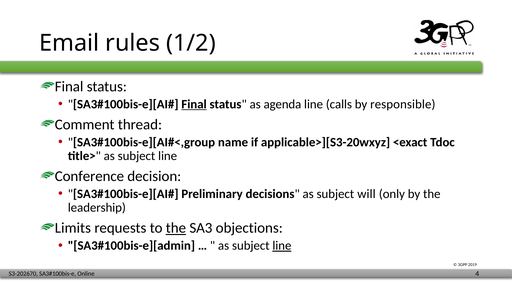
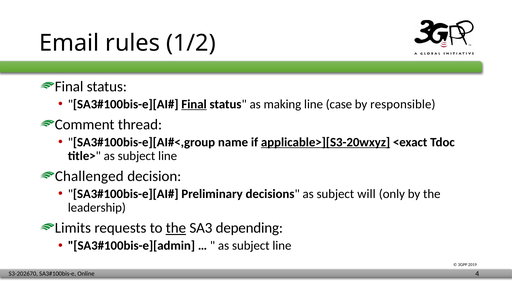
agenda: agenda -> making (282, 104)
calls: calls -> case (339, 104)
applicable>][S3-20wxyz underline: none -> present (326, 142)
Conference: Conference -> Challenged (89, 176)
objections: objections -> depending (249, 228)
line underline: present -> none (282, 246)
